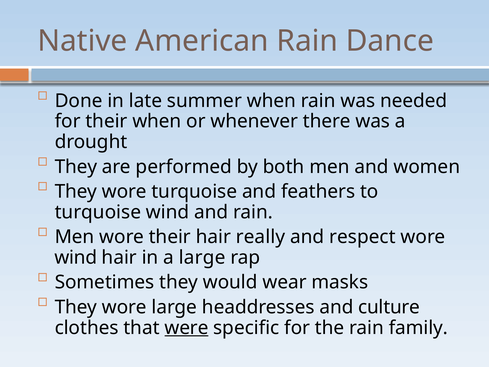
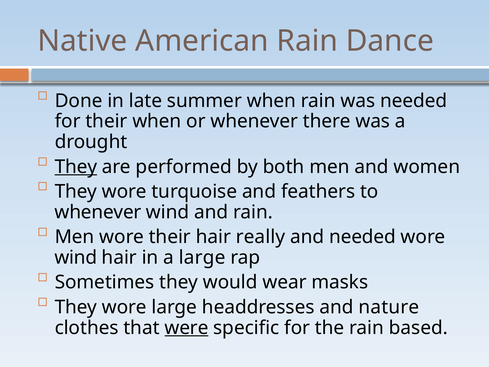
They underline: none -> present (76, 167)
turquoise: turquoise -> whenever (98, 212)
and respect: respect -> needed (363, 237)
culture: culture -> nature (389, 307)
family: family -> based (418, 328)
